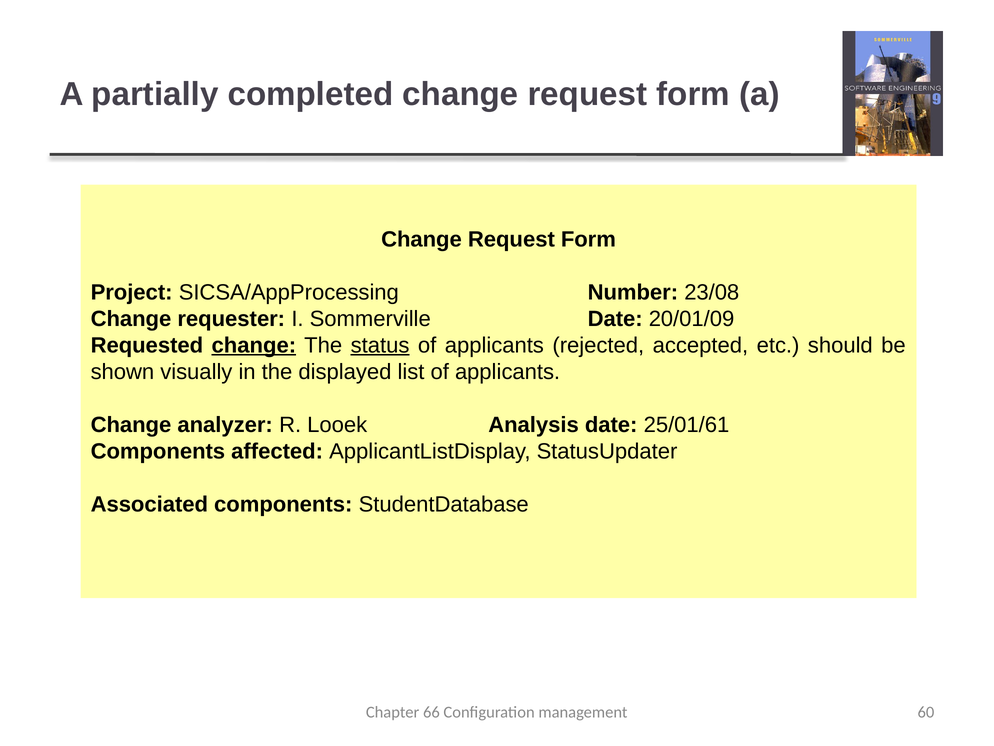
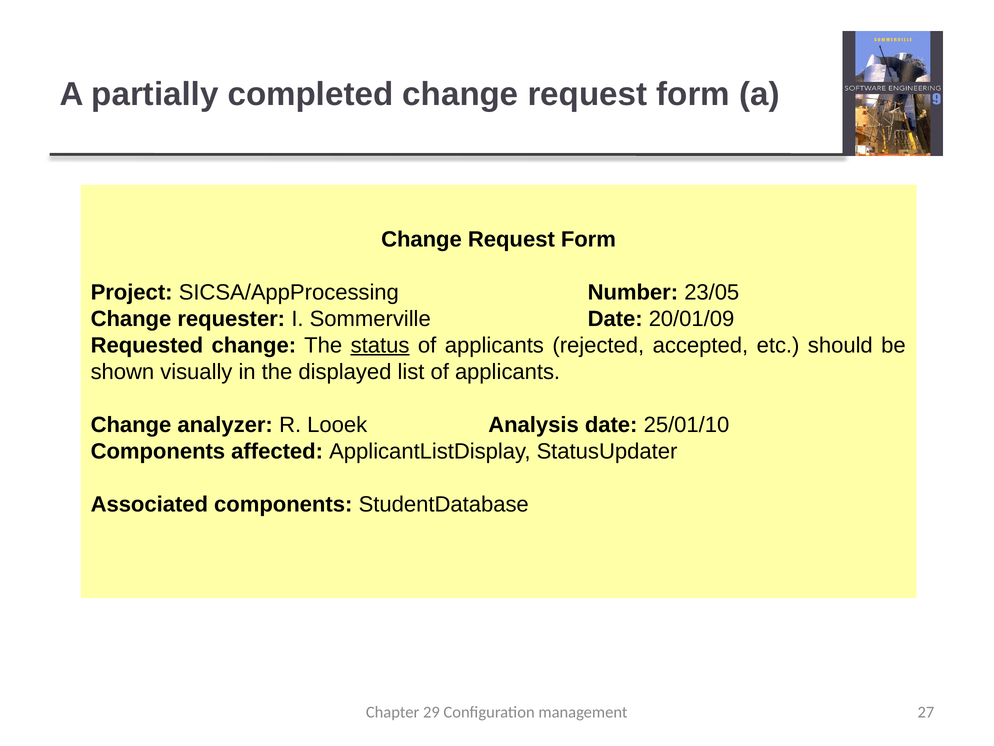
23/08: 23/08 -> 23/05 (712, 292)
change underline: present -> none (254, 345)
25/01/61: 25/01/61 -> 25/01/10 (686, 425)
66: 66 -> 29 (431, 712)
60: 60 -> 27 (926, 712)
